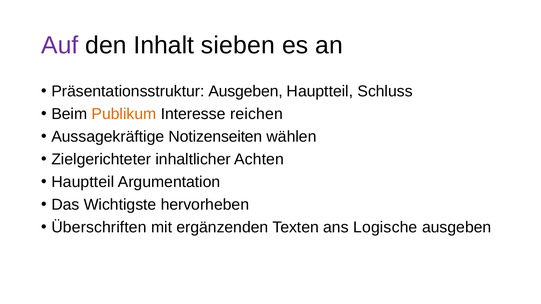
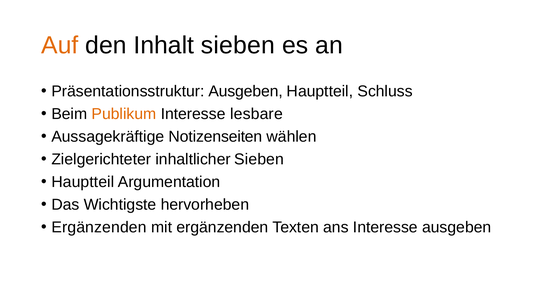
Auf colour: purple -> orange (60, 45)
reichen: reichen -> lesbare (256, 114)
inhaltlicher Achten: Achten -> Sieben (259, 160)
Überschriften: Überschriften -> Ergänzenden (99, 228)
ans Logische: Logische -> Interesse (385, 228)
